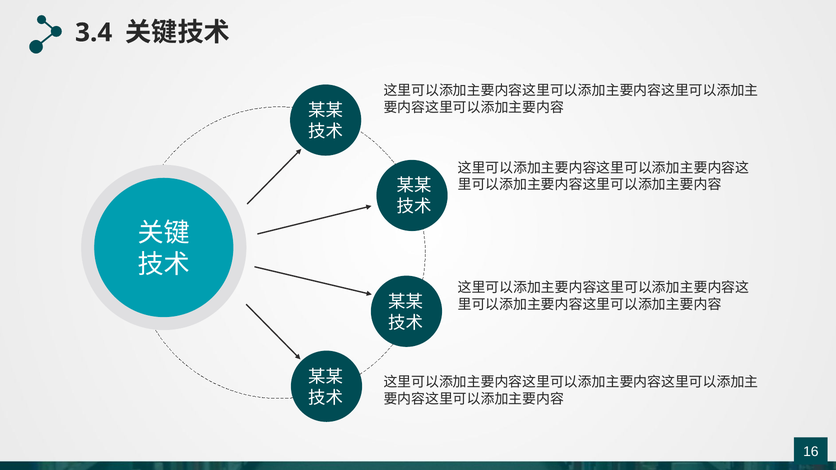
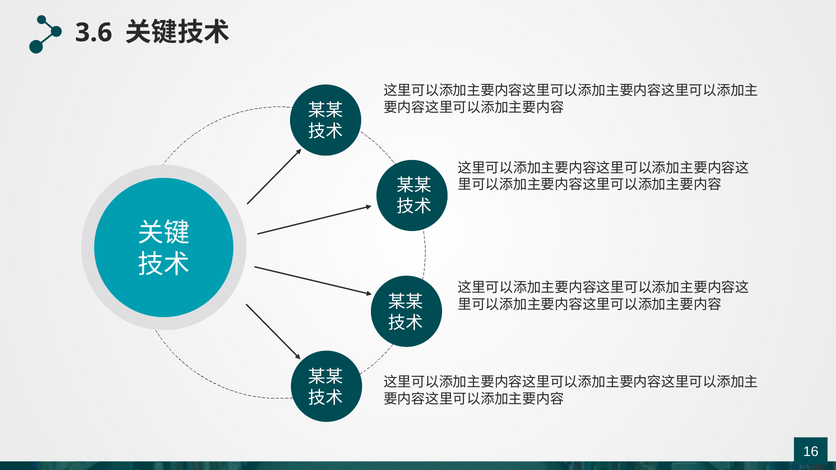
3.4: 3.4 -> 3.6 (94, 33)
